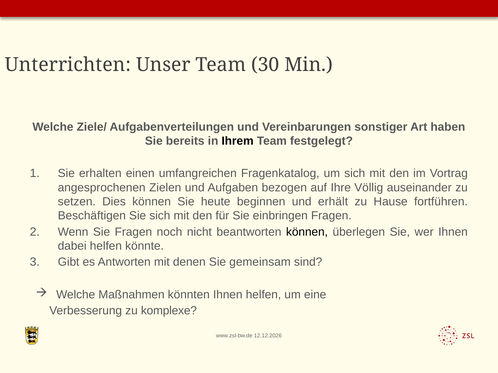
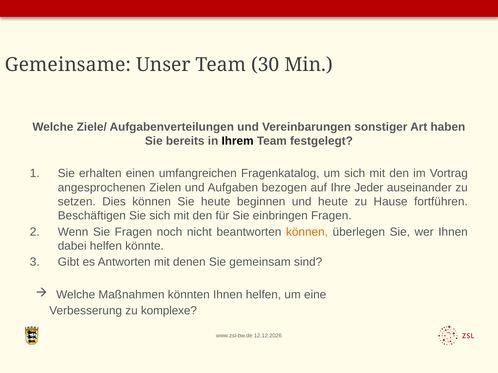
Unterrichten: Unterrichten -> Gemeinsame (68, 65)
Völlig: Völlig -> Jeder (369, 188)
und erhält: erhält -> heute (333, 202)
können colour: black -> orange (307, 232)
